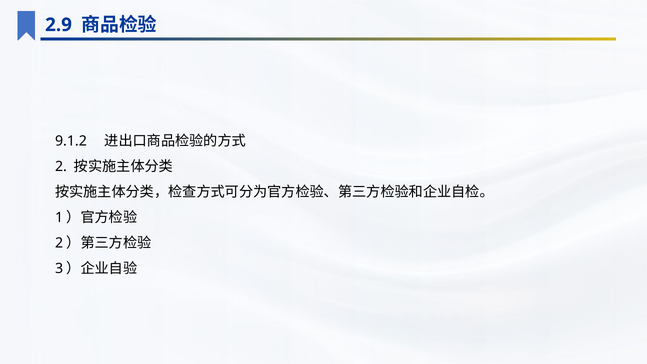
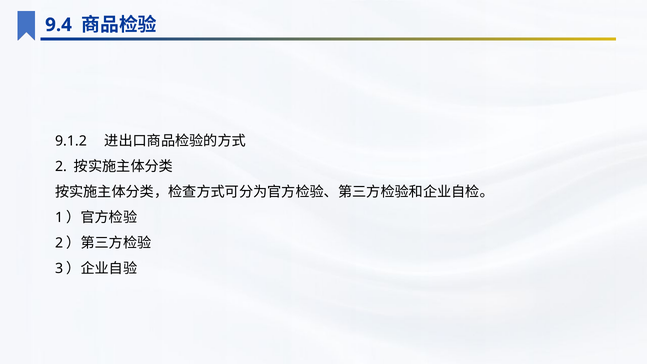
2.9: 2.9 -> 9.4 (59, 25)
